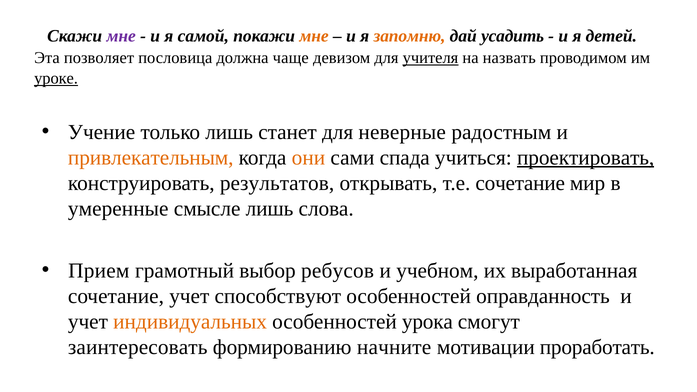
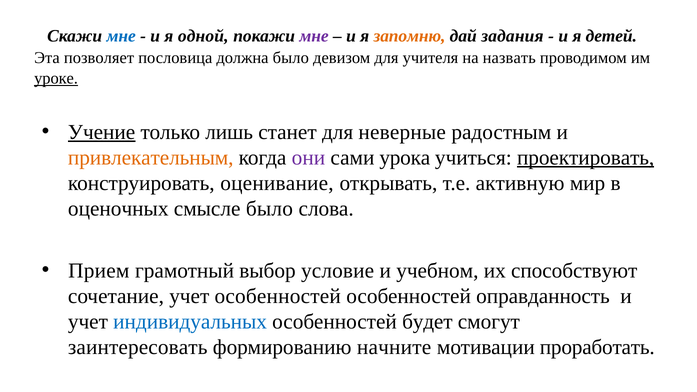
мне colour: purple -> blue (121, 36)
самой: самой -> одной (203, 36)
мне colour: orange -> purple (314, 36)
усадить: усадить -> задания (512, 36)
должна чаще: чаще -> было (291, 58)
учителя underline: present -> none (430, 58)
Учение underline: none -> present (102, 132)
они colour: orange -> purple (308, 158)
спада: спада -> урока (405, 158)
результатов: результатов -> оценивание (277, 183)
т.е сочетание: сочетание -> активную (520, 183)
умеренные: умеренные -> оценочных (118, 209)
смысле лишь: лишь -> было (269, 209)
ребусов: ребусов -> условие (338, 271)
выработанная: выработанная -> способствуют (574, 271)
учет способствуют: способствуют -> особенностей (278, 296)
индивидуальных colour: orange -> blue (190, 322)
урока: урока -> будет (427, 322)
